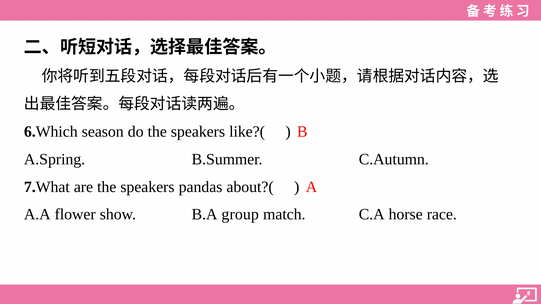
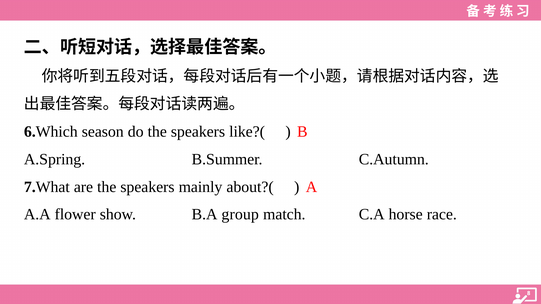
pandas: pandas -> mainly (201, 187)
